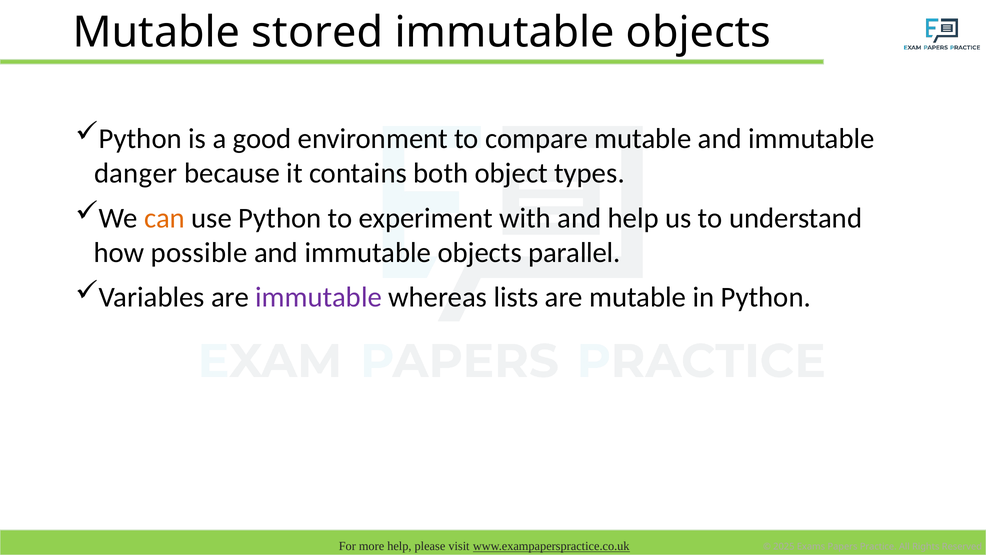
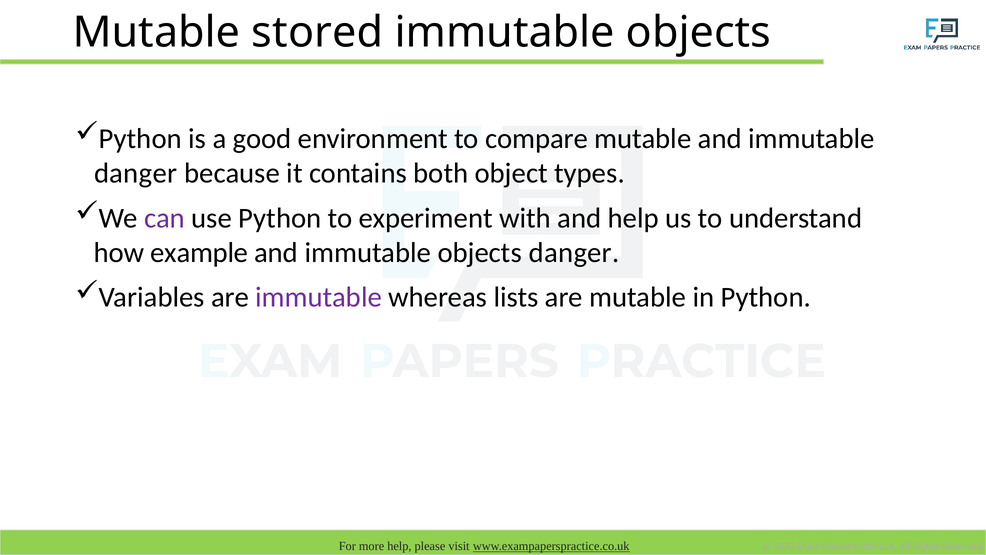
can colour: orange -> purple (164, 218)
possible: possible -> example (199, 252)
objects parallel: parallel -> danger (574, 252)
